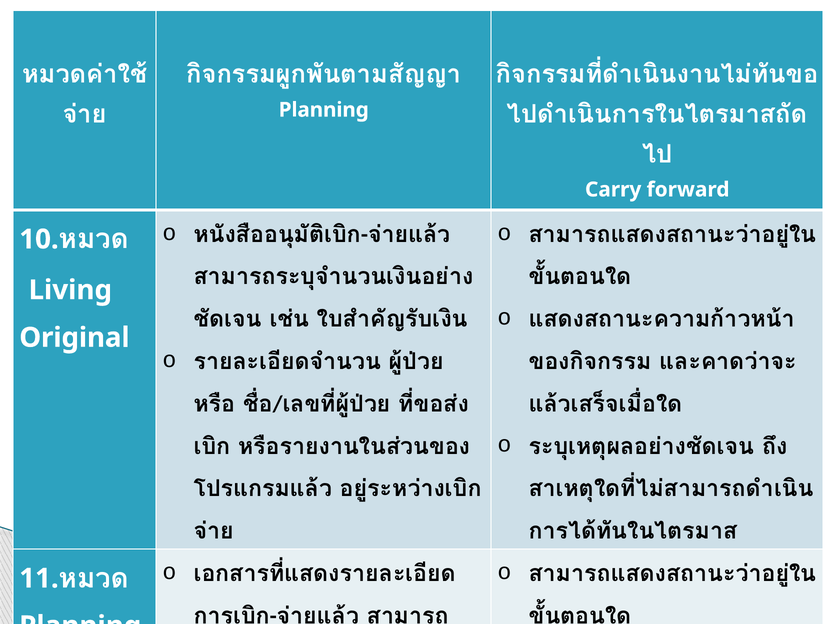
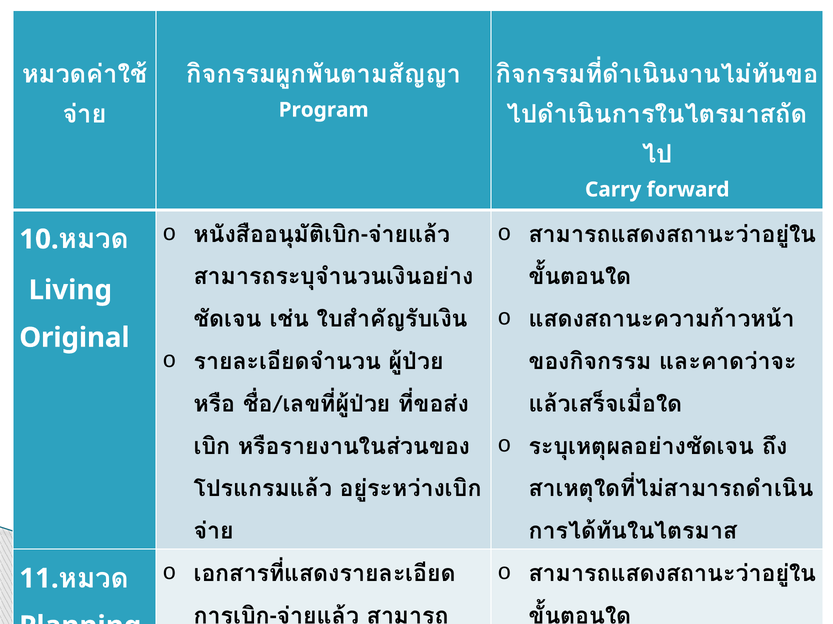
Planning: Planning -> Program (324, 110)
